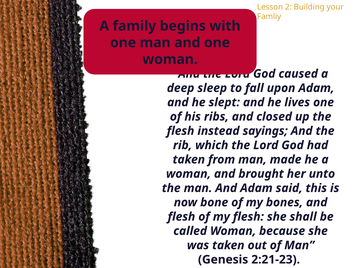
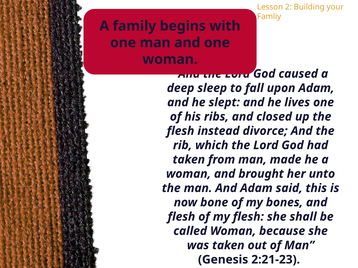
sayings: sayings -> divorce (265, 131)
